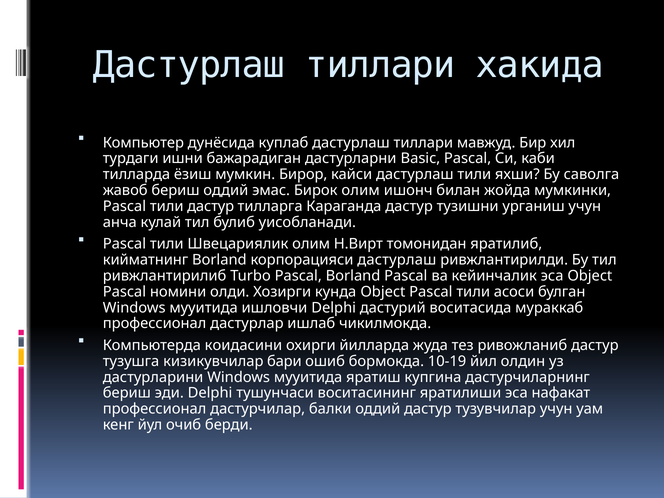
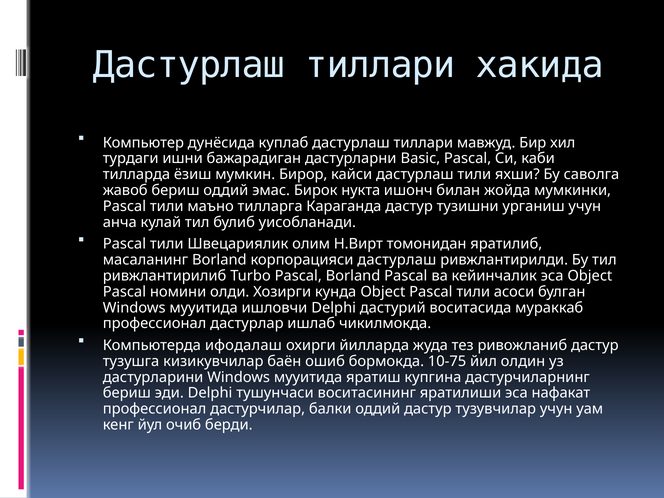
Бирок олим: олим -> нукта (361, 190)
тили дастур: дастур -> маъно (211, 206)
кийматнинг: кийматнинг -> масаланинг (145, 260)
коидасини: коидасини -> ифодалаш (243, 345)
бари: бари -> баён (284, 361)
10-19: 10-19 -> 10-75 (447, 361)
